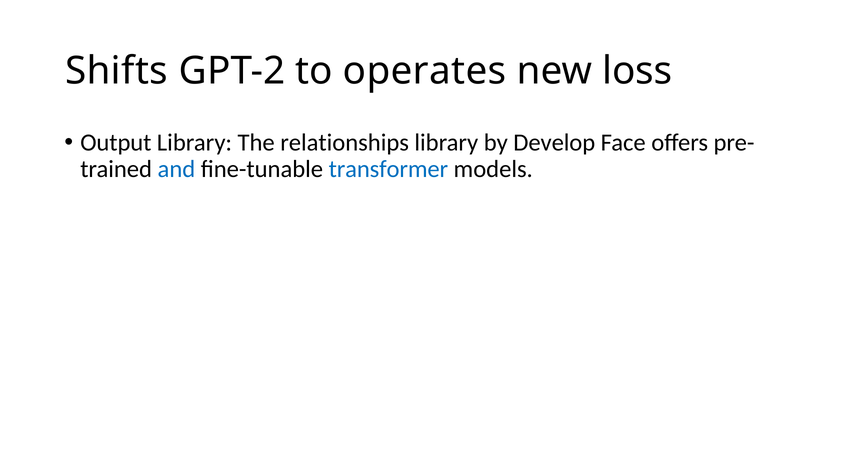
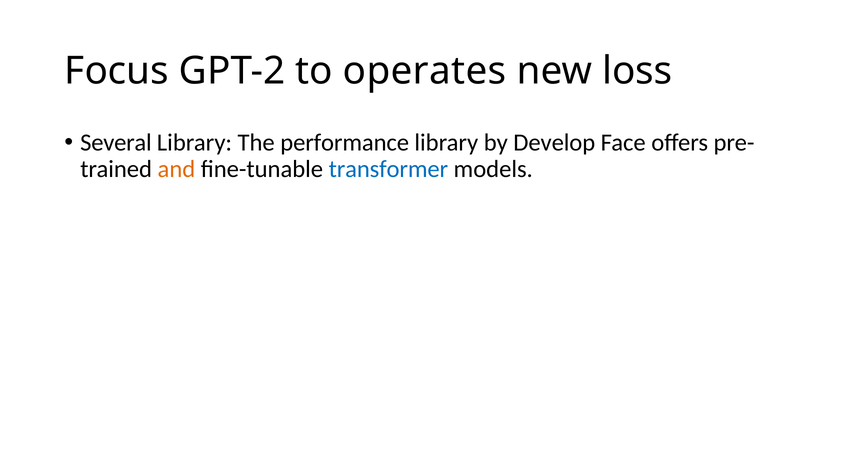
Shifts: Shifts -> Focus (117, 71)
Output: Output -> Several (116, 143)
relationships: relationships -> performance (345, 143)
and colour: blue -> orange (176, 169)
